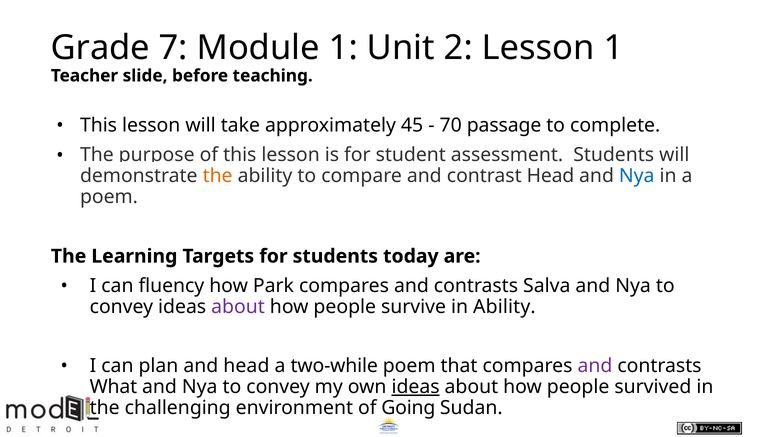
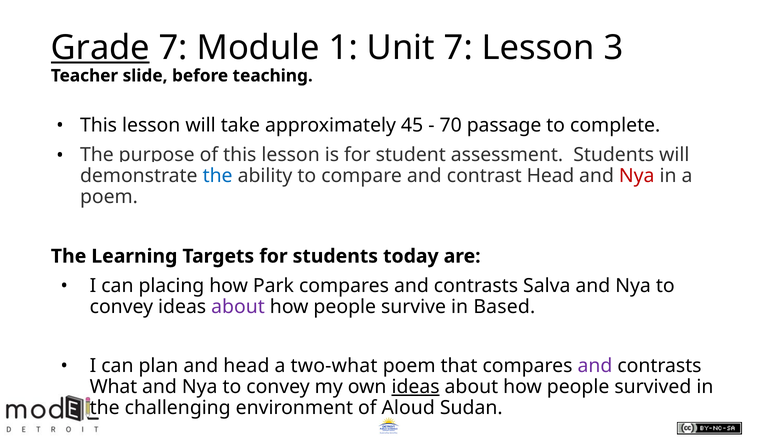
Grade underline: none -> present (100, 48)
Unit 2: 2 -> 7 (458, 48)
Lesson 1: 1 -> 3 (614, 48)
the colour: orange -> blue (218, 176)
Nya colour: blue -> red (637, 176)
fluency: fluency -> placing (171, 286)
in Ability: Ability -> Based (504, 307)
two-while: two-while -> two-what (334, 366)
Going: Going -> Aloud (408, 408)
